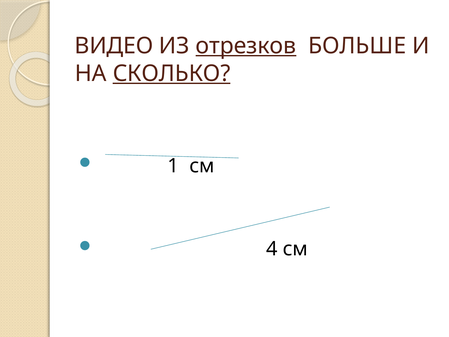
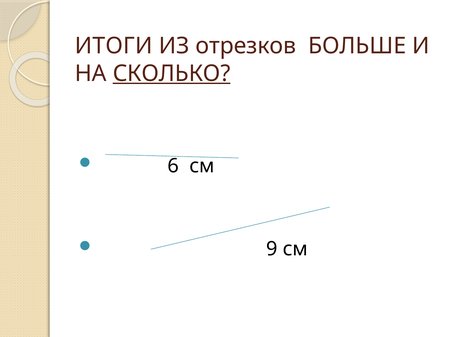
ВИДЕО: ВИДЕО -> ИТОГИ (114, 46)
отрезков underline: present -> none (246, 46)
1: 1 -> 6 (173, 166)
4: 4 -> 9 (272, 249)
